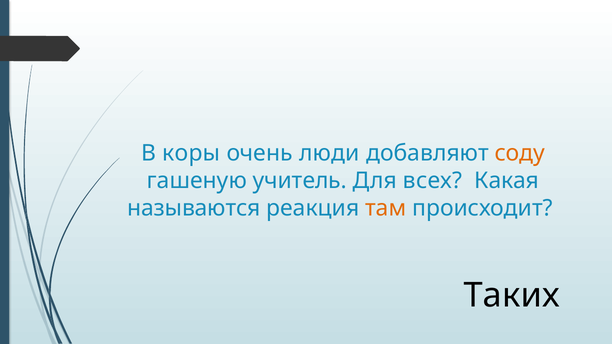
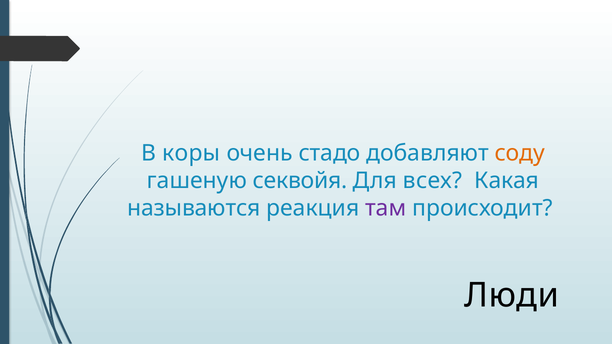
люди: люди -> стадо (330, 153)
учитель: учитель -> секвойя (300, 181)
там colour: orange -> purple (386, 208)
Таких: Таких -> Люди (512, 296)
